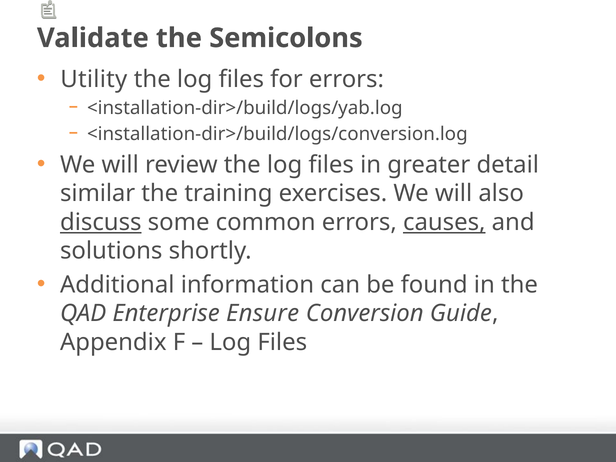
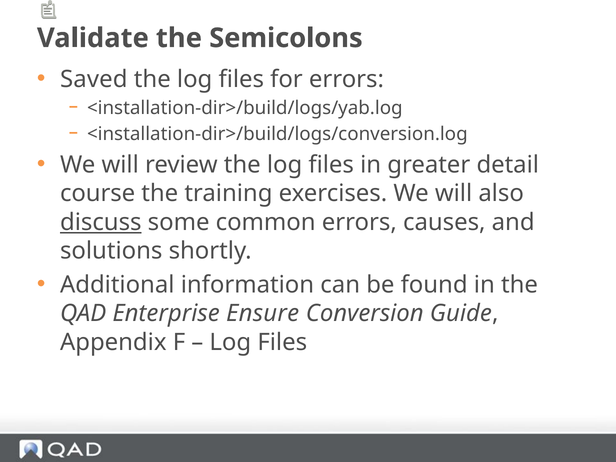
Utility: Utility -> Saved (94, 79)
similar: similar -> course (98, 194)
causes underline: present -> none (444, 222)
